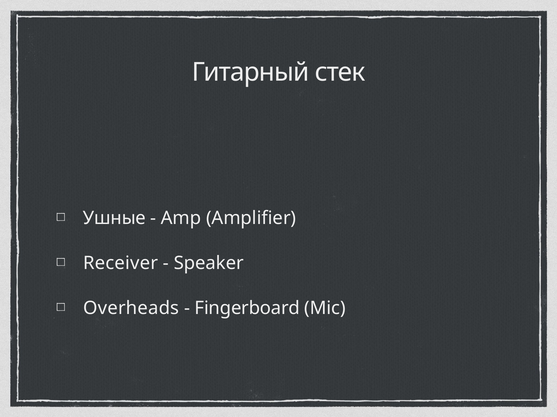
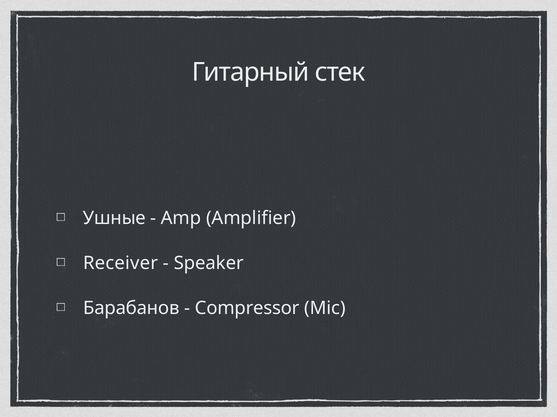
Overheads: Overheads -> Барабанов (131, 308)
Fingerboard: Fingerboard -> Compressor (247, 308)
